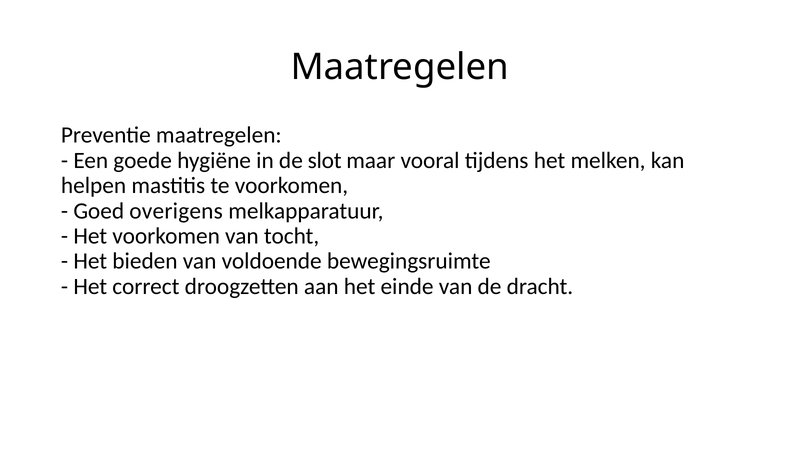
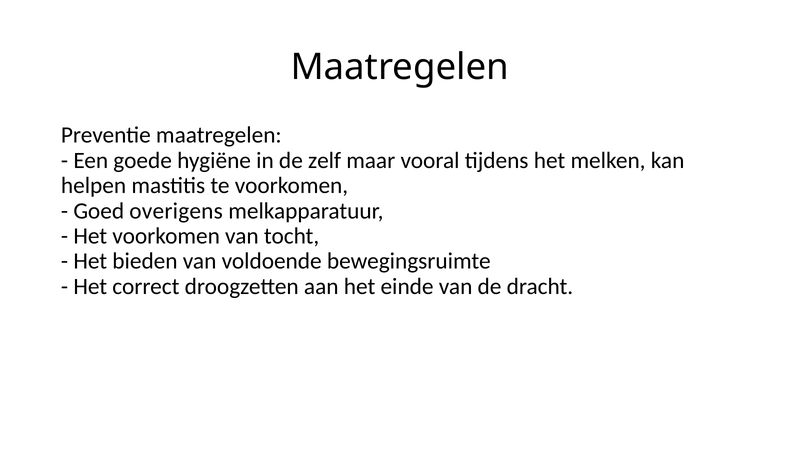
slot: slot -> zelf (325, 160)
